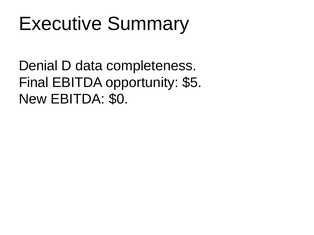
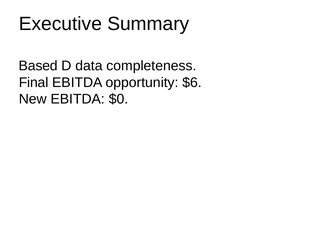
Denial: Denial -> Based (38, 66)
$5: $5 -> $6 (192, 83)
